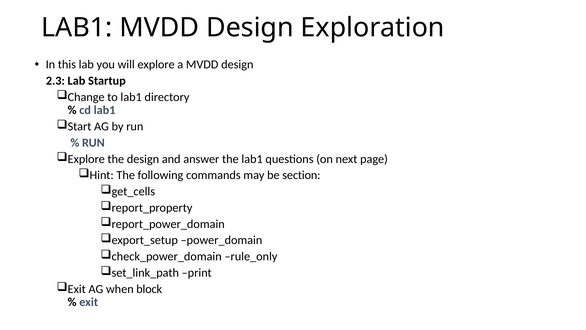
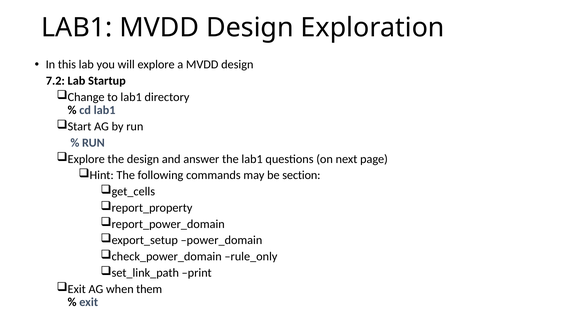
2.3: 2.3 -> 7.2 (55, 81)
block: block -> them (149, 289)
